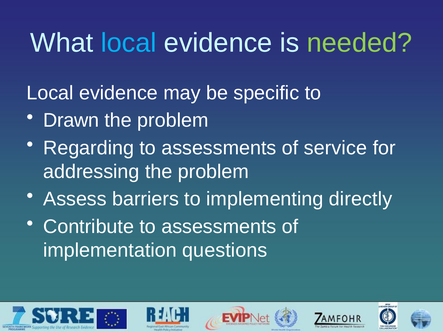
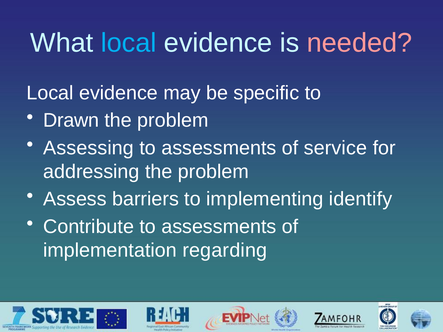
needed colour: light green -> pink (360, 43)
Regarding: Regarding -> Assessing (89, 148)
directly: directly -> identify (361, 199)
questions: questions -> regarding (225, 250)
